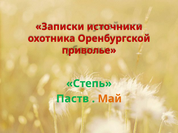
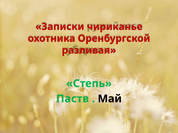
источники: источники -> чириканье (115, 27)
приволье: приволье -> разливая (89, 51)
Май colour: orange -> black (110, 99)
